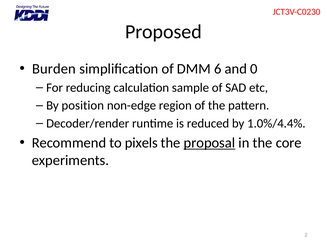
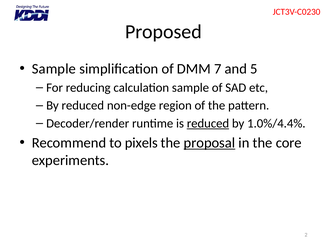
Burden: Burden -> Sample (54, 69)
6: 6 -> 7 (218, 69)
0: 0 -> 5 (254, 69)
By position: position -> reduced (83, 105)
reduced underline: none -> present (208, 123)
